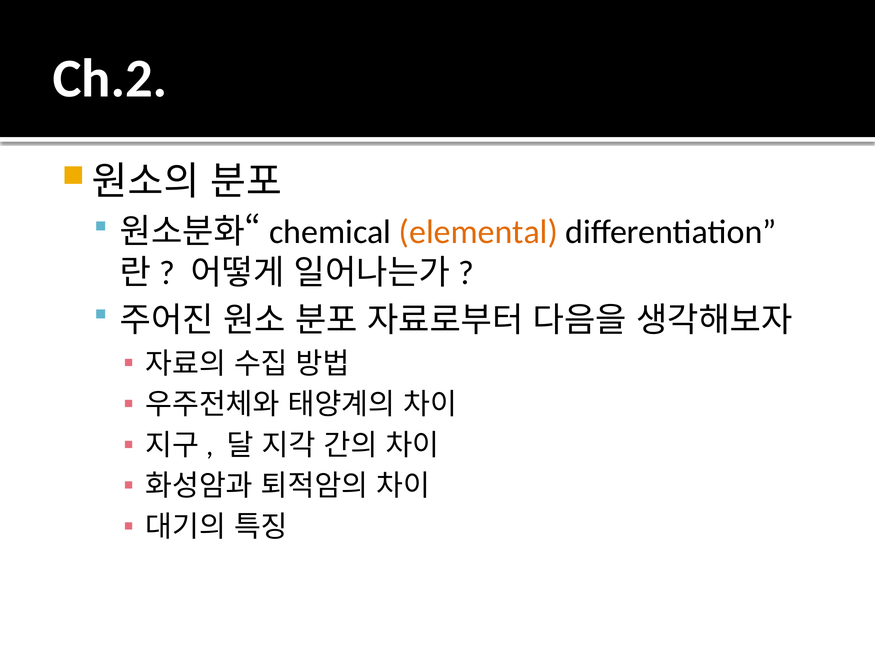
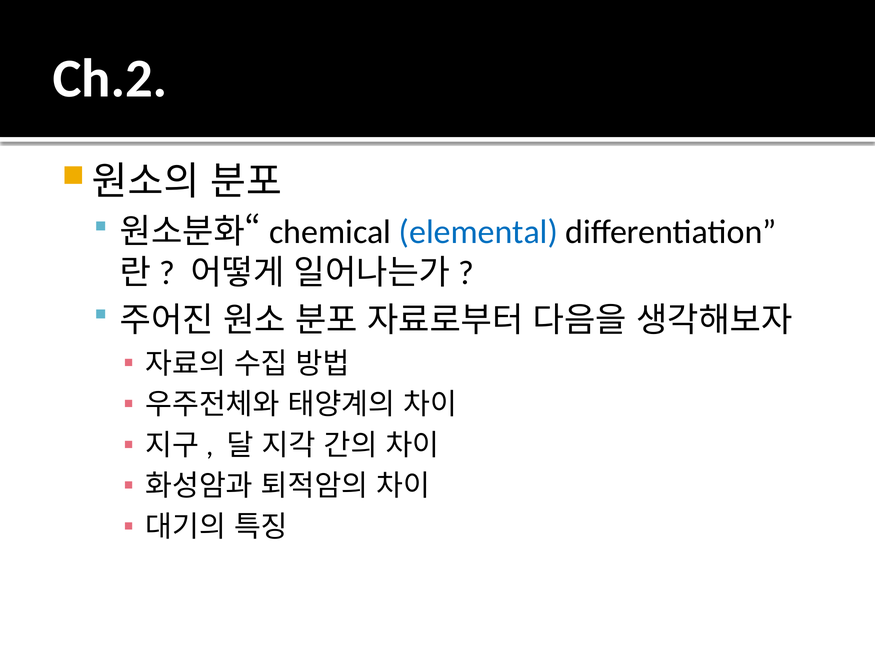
elemental colour: orange -> blue (478, 232)
